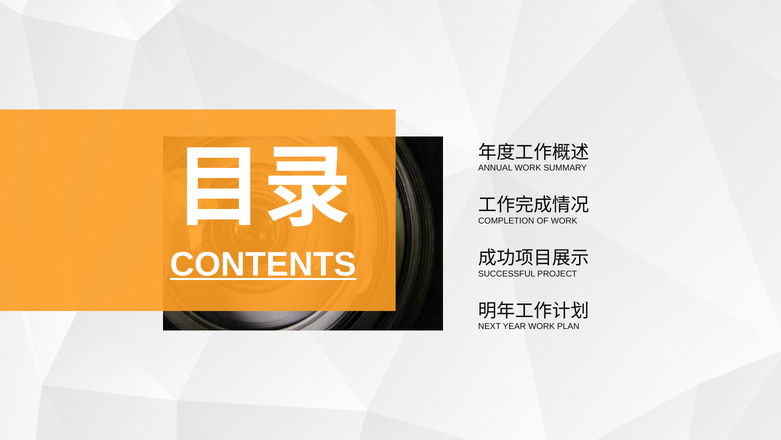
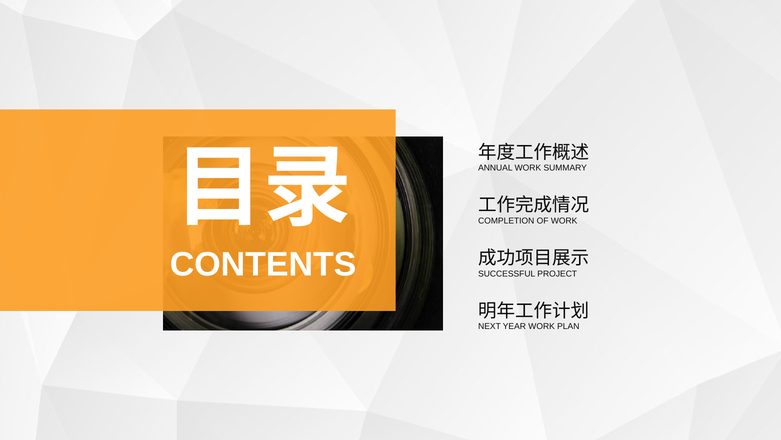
CONTENTS underline: present -> none (263, 264)
